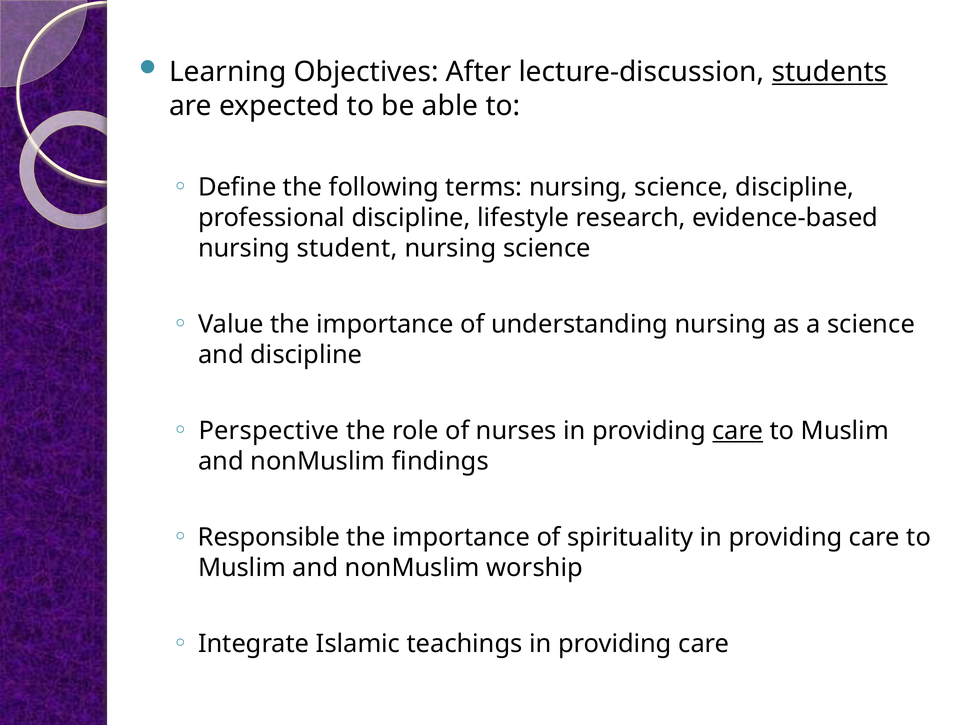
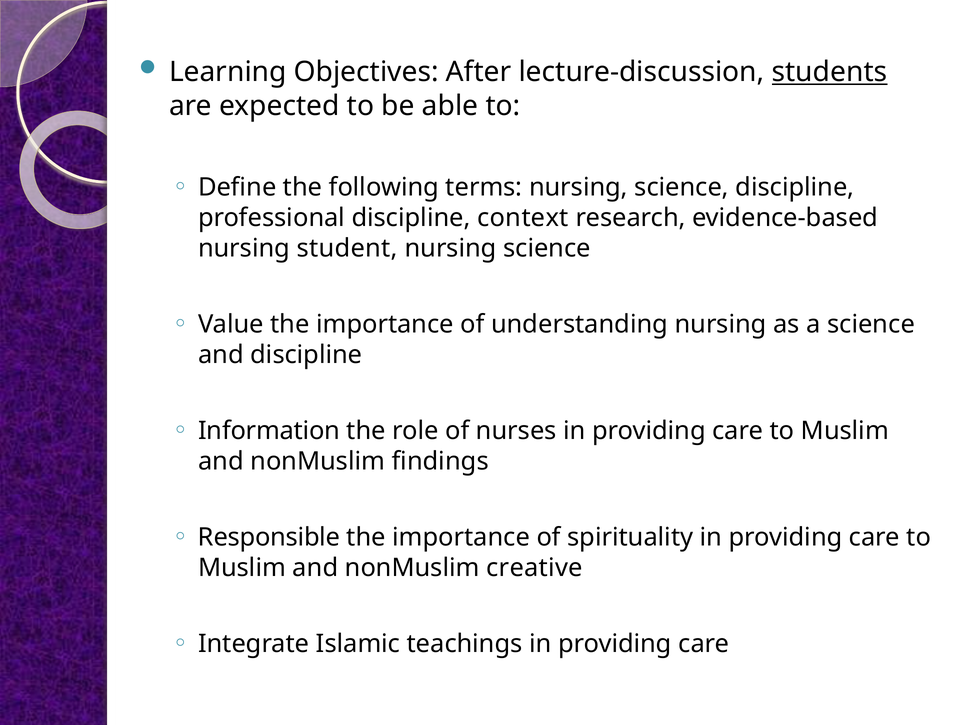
lifestyle: lifestyle -> context (523, 218)
Perspective: Perspective -> Information (269, 431)
care underline: present -> none (738, 431)
worship: worship -> creative (535, 568)
